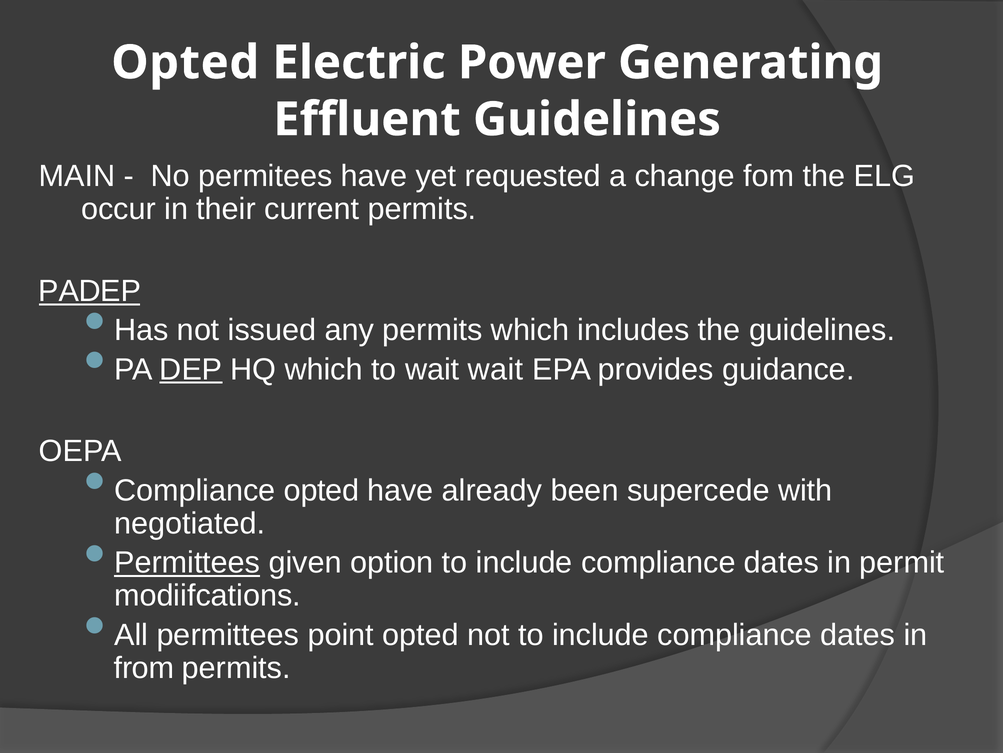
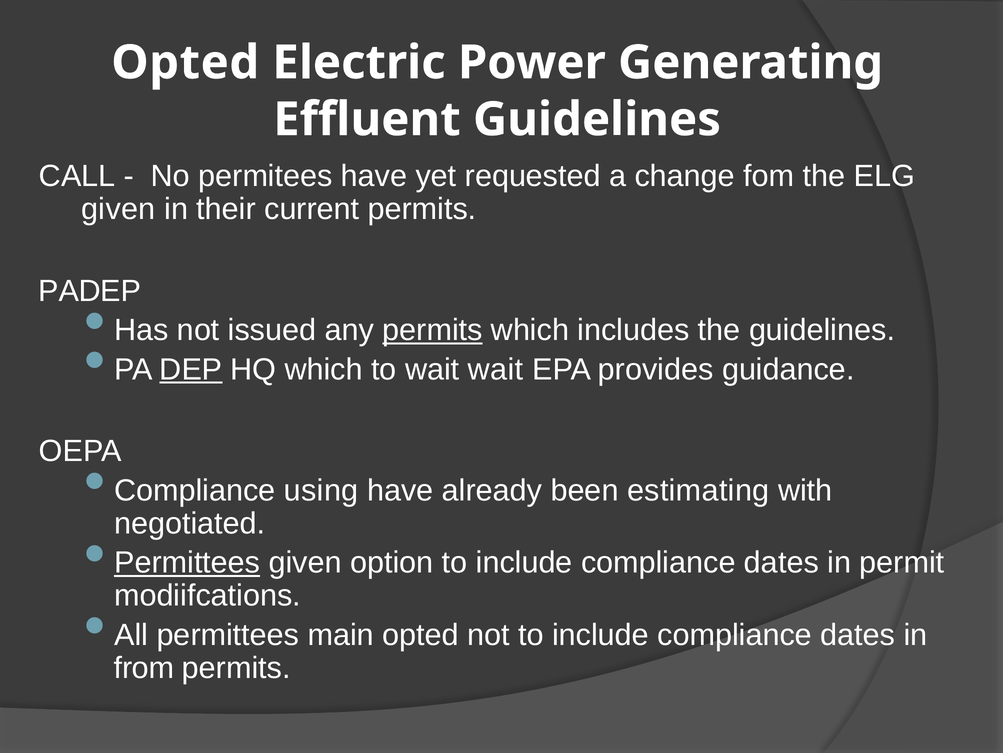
MAIN: MAIN -> CALL (77, 176)
occur: occur -> given (118, 209)
PADEP underline: present -> none (90, 291)
permits underline: none -> present (432, 330)
Compliance opted: opted -> using (321, 490)
supercede: supercede -> estimating (698, 490)
point: point -> main (341, 634)
